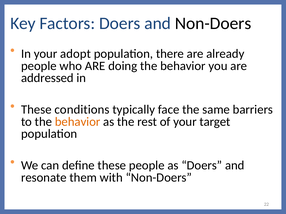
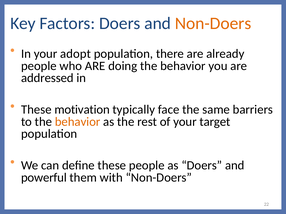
Non-Doers colour: black -> orange (213, 23)
conditions: conditions -> motivation (82, 110)
resonate: resonate -> powerful (44, 178)
